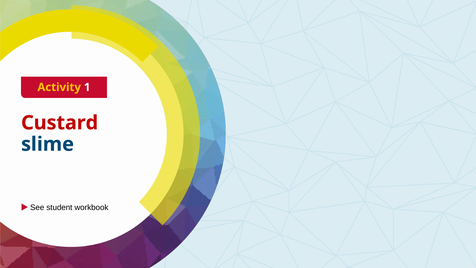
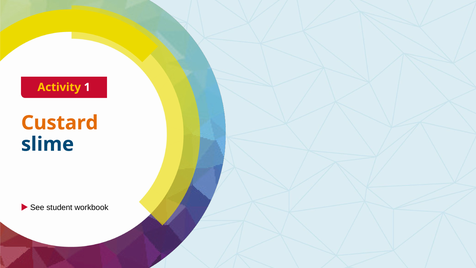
Custard colour: red -> orange (60, 123)
